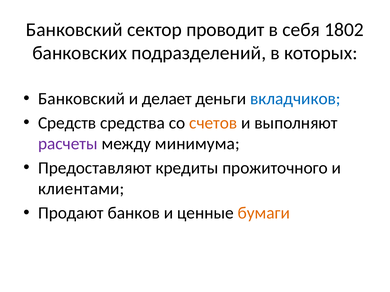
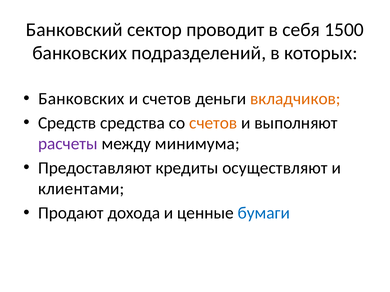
1802: 1802 -> 1500 (344, 30)
Банковский: Банковский -> Банковских (81, 99)
и делает: делает -> счетов (167, 99)
вкладчиков colour: blue -> orange (295, 99)
прожиточного: прожиточного -> осуществляют (275, 168)
банков: банков -> дохода (134, 213)
бумаги colour: orange -> blue (264, 213)
